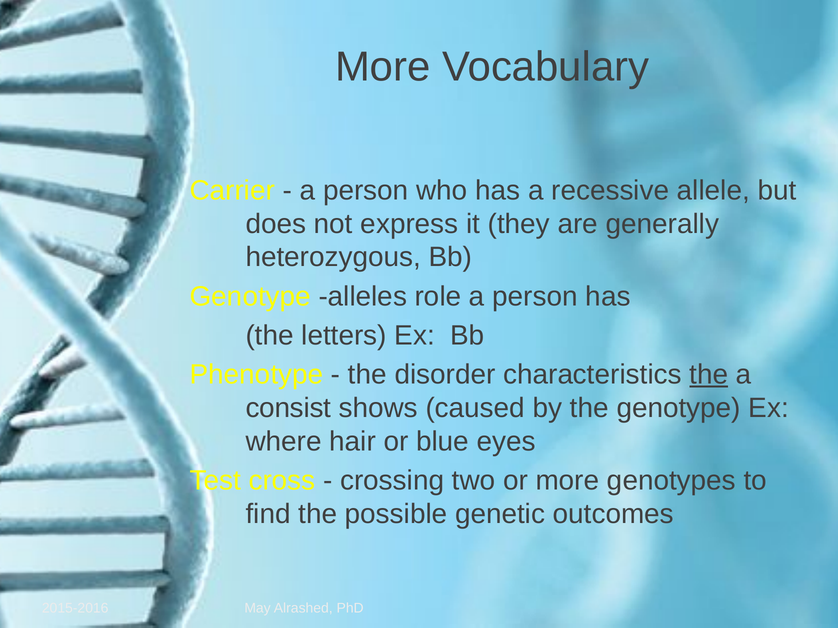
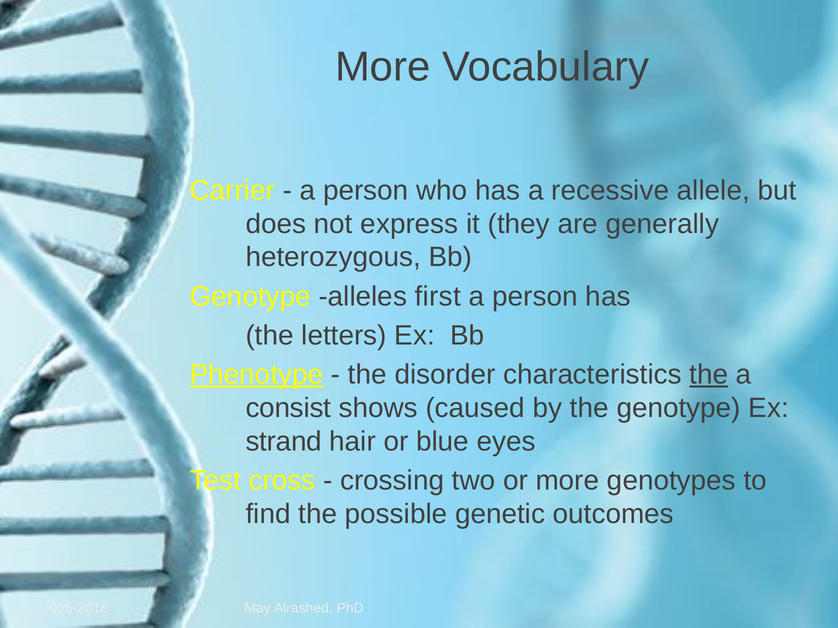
role: role -> first (438, 297)
Phenotype underline: none -> present (257, 375)
where: where -> strand (284, 442)
